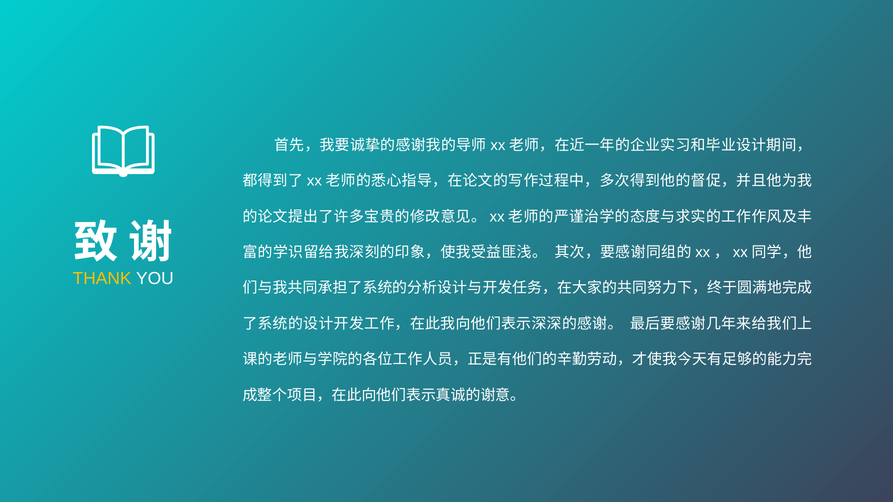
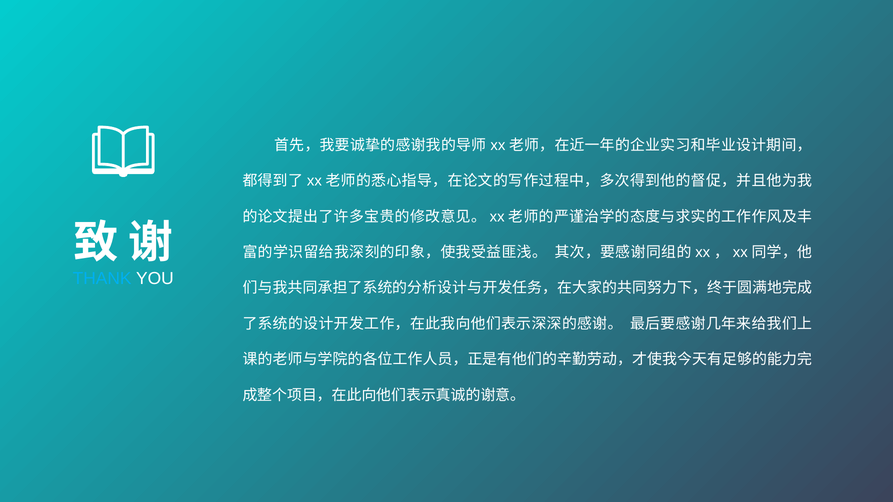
THANK colour: yellow -> light blue (102, 279)
